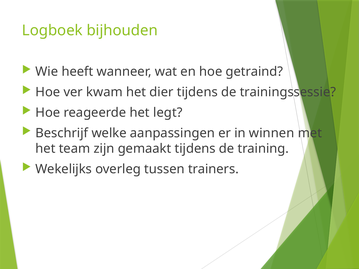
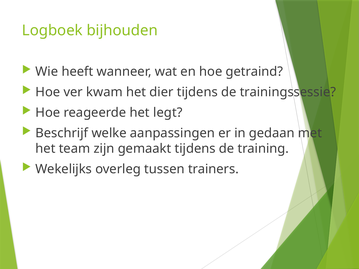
winnen: winnen -> gedaan (272, 133)
